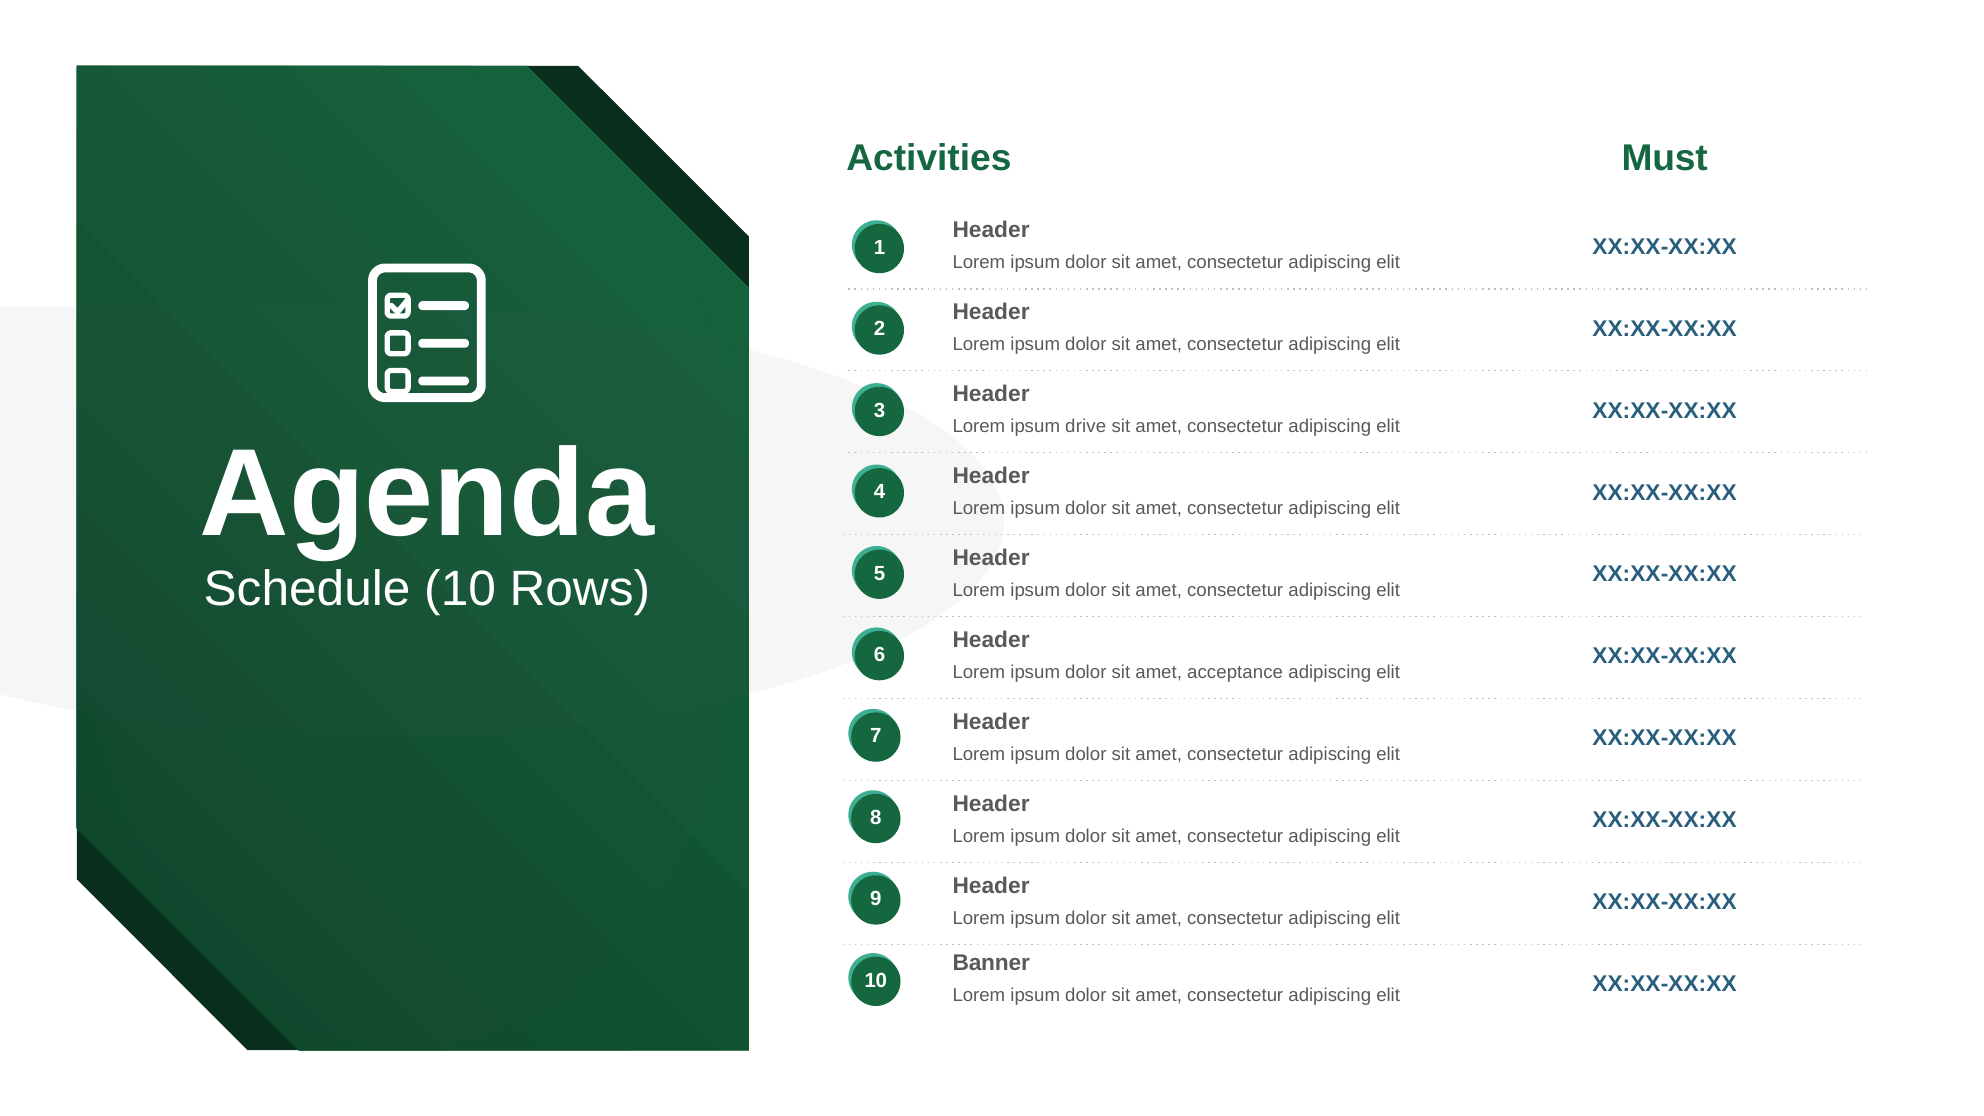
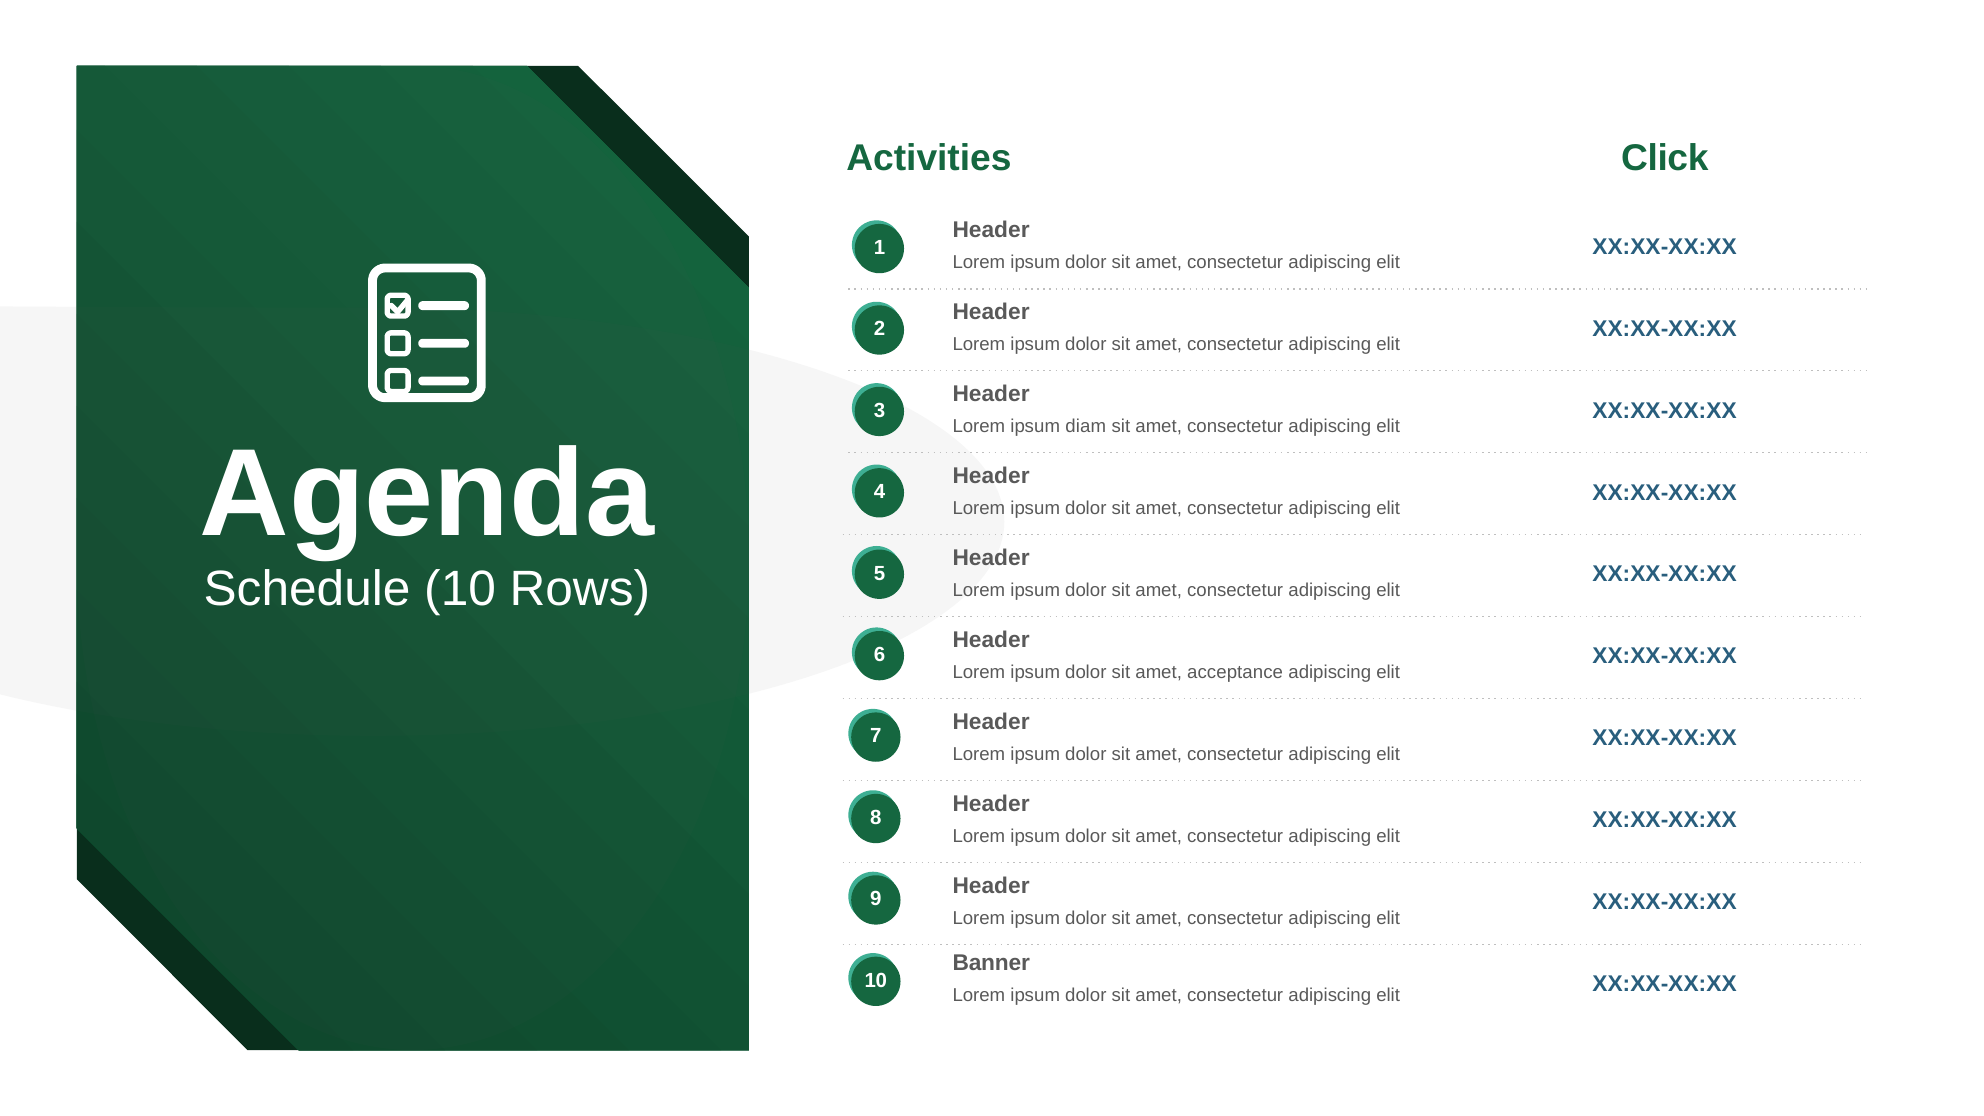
Must: Must -> Click (1665, 159)
drive: drive -> diam (1086, 426)
